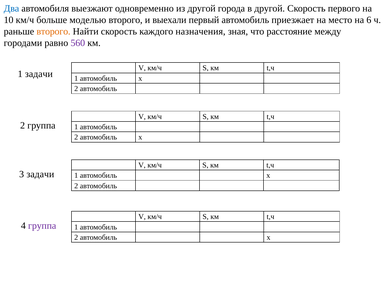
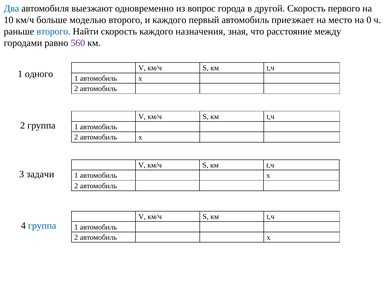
из другой: другой -> вопрос (202, 8)
и выехали: выехали -> каждого (169, 20)
6: 6 -> 0 (369, 20)
второго colour: orange -> blue (53, 32)
1 задачи: задачи -> одного (39, 74)
группа colour: purple -> blue (42, 226)
